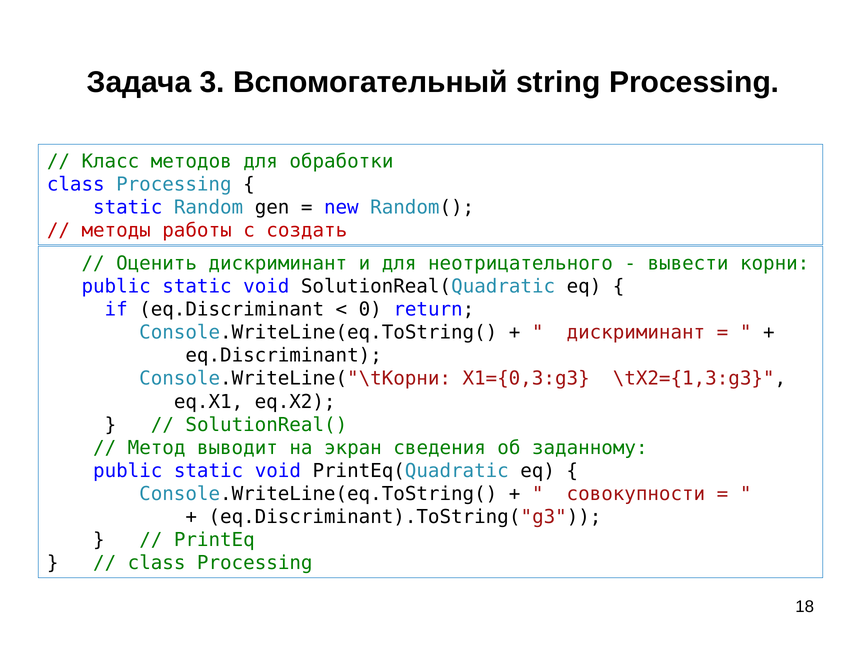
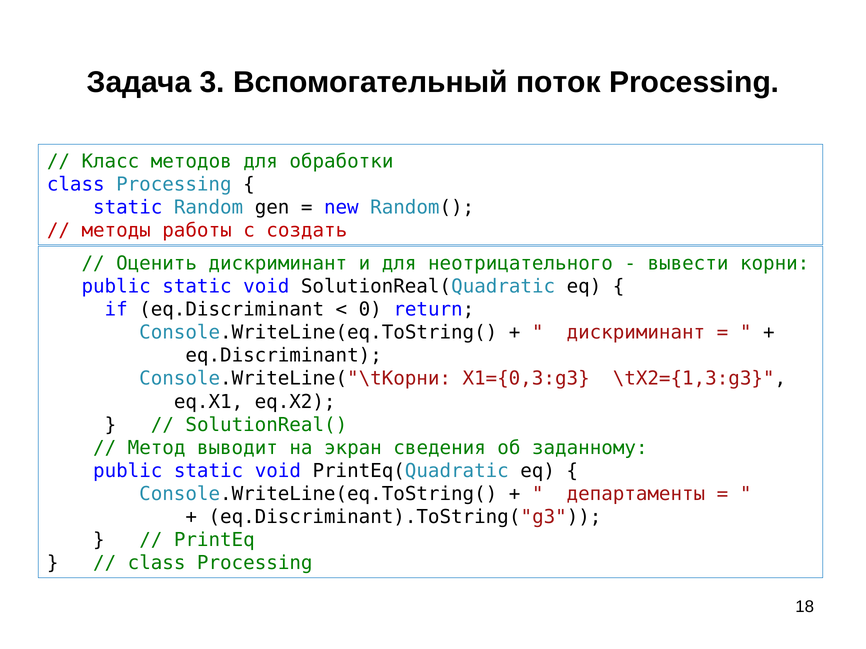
string: string -> поток (558, 82)
совокупности: совокупности -> департаменты (636, 494)
